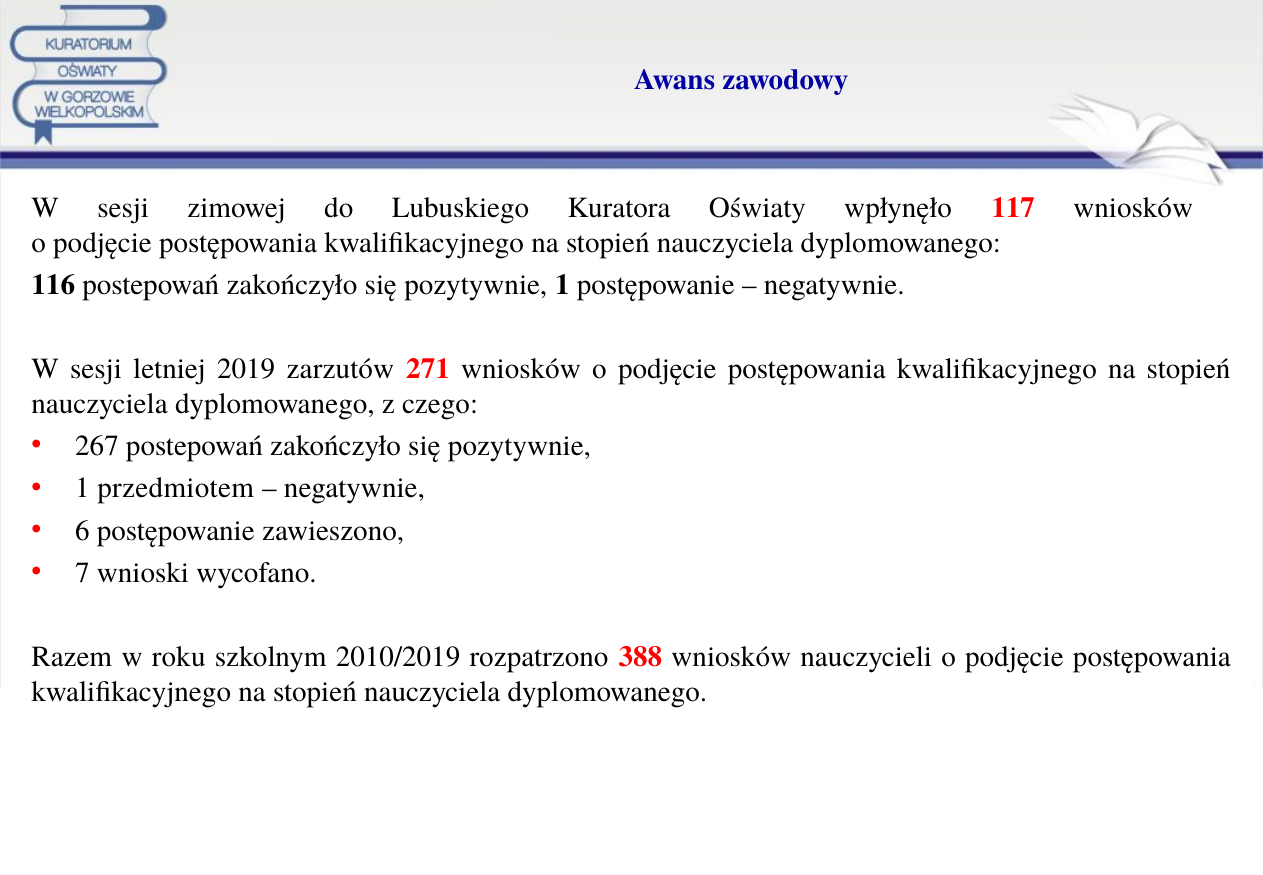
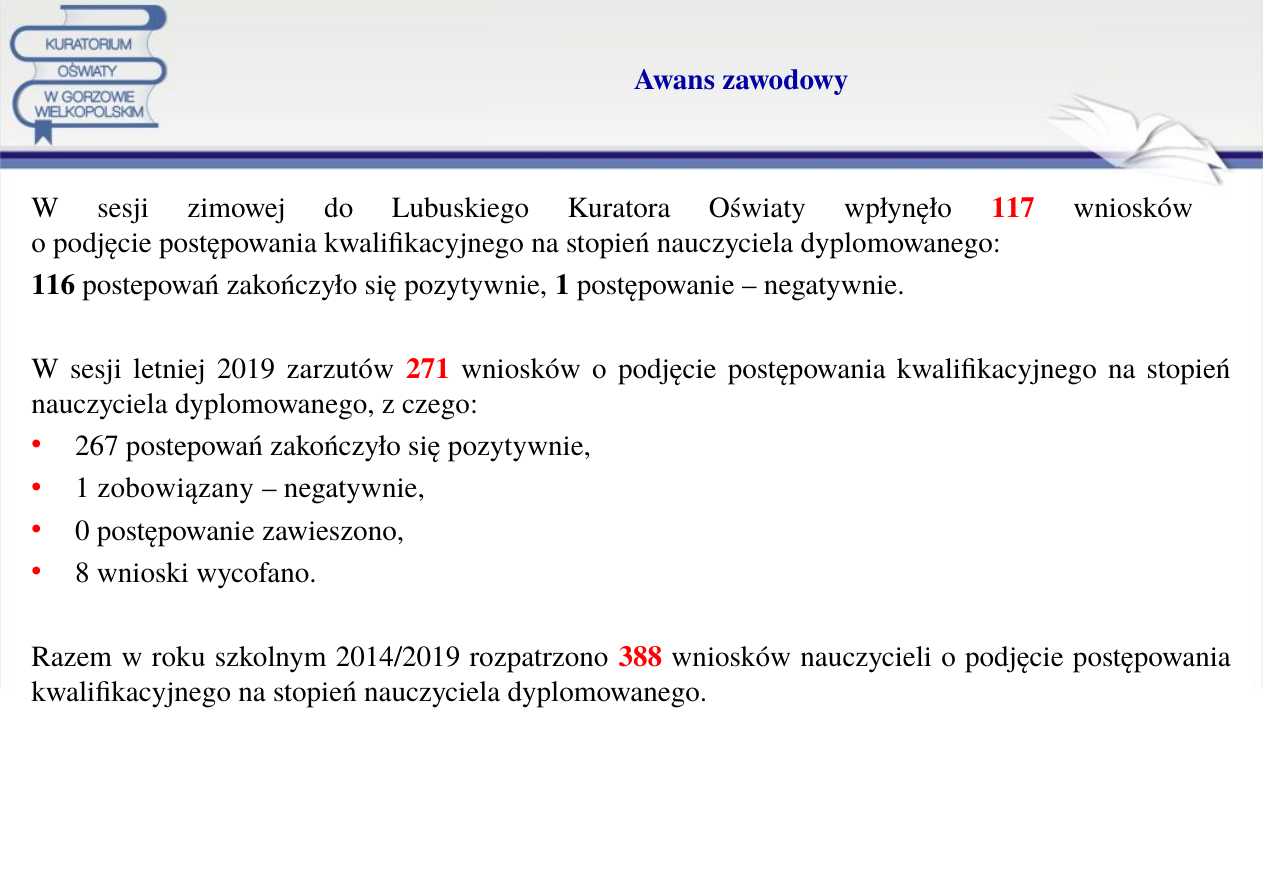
przedmiotem: przedmiotem -> zobowiązany (176, 488)
6: 6 -> 0 (82, 530)
7: 7 -> 8 (82, 572)
2010/2019: 2010/2019 -> 2014/2019 (398, 656)
